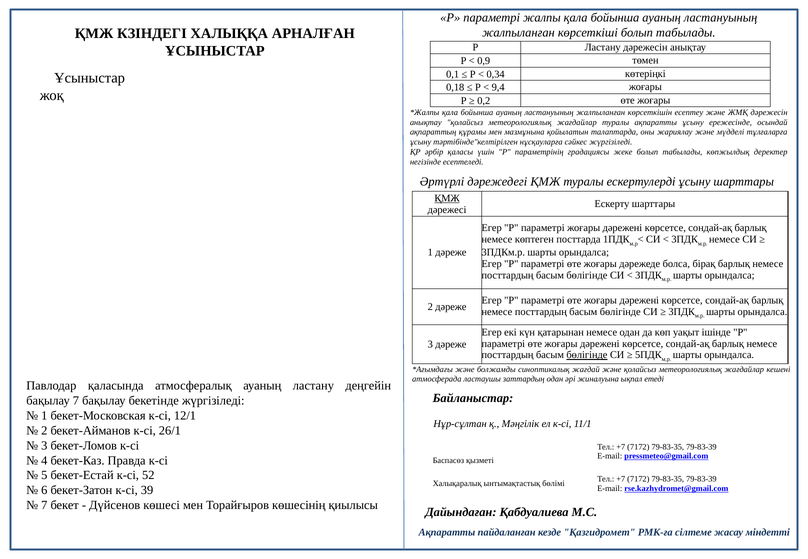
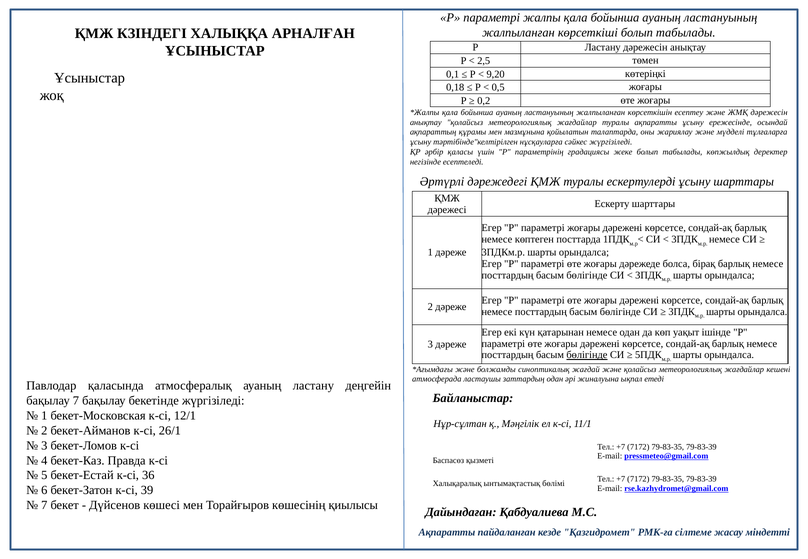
0,9: 0,9 -> 2,5 (484, 61)
0,34: 0,34 -> 9,20 (496, 74)
9,4: 9,4 -> 0,5 (498, 87)
ҚМЖ underline: present -> none (447, 198)
52: 52 -> 36 (148, 476)
